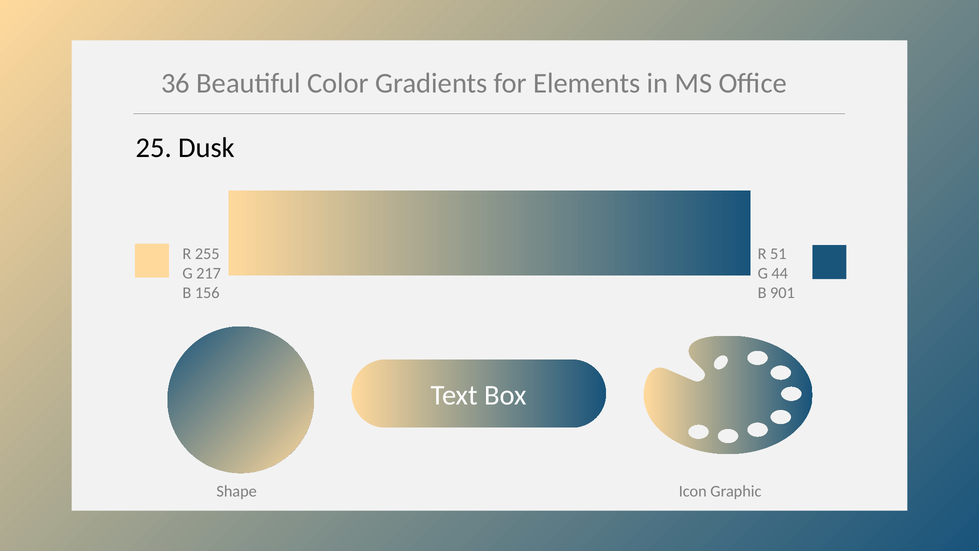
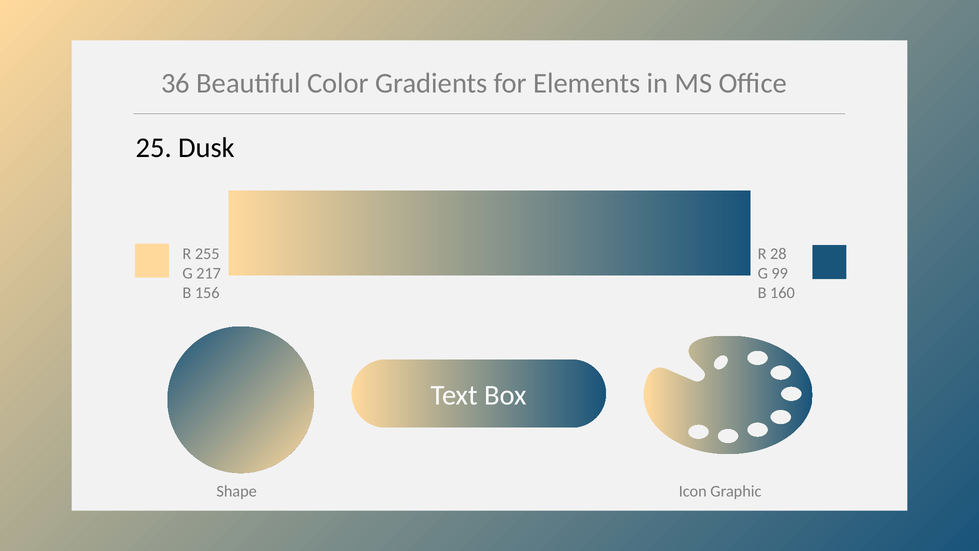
51: 51 -> 28 (778, 254)
44: 44 -> 99 (780, 273)
901: 901 -> 160 (782, 293)
